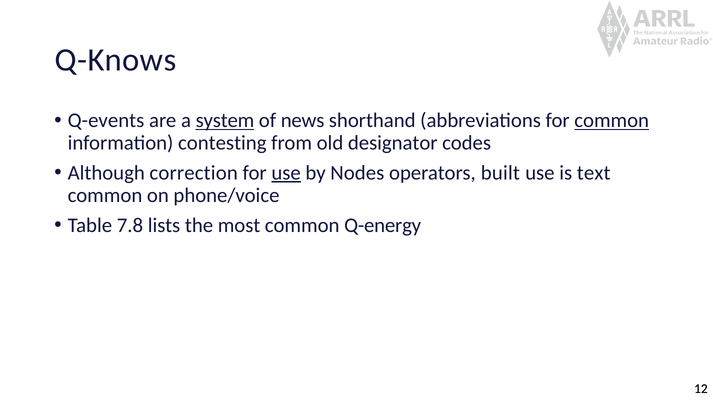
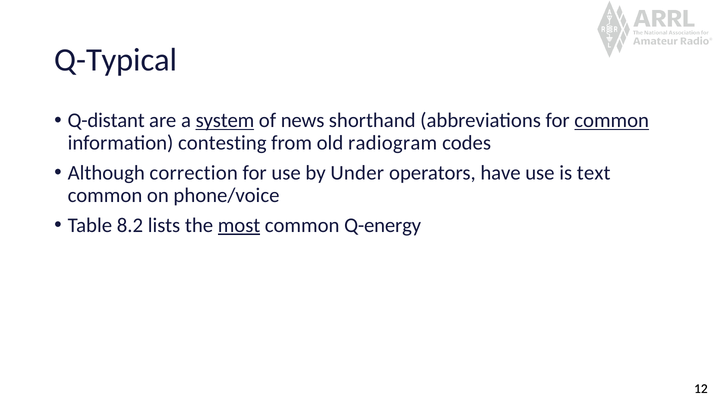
Q-Knows: Q-Knows -> Q-Typical (116, 60)
Q-events: Q-events -> Q-distant (106, 121)
designator: designator -> radiogram (393, 143)
use underline: present -> none (286, 173)
Nodes: Nodes -> Under (357, 173)
built: built -> have (501, 173)
7.8: 7.8 -> 8.2 (130, 225)
most underline: none -> present (239, 225)
